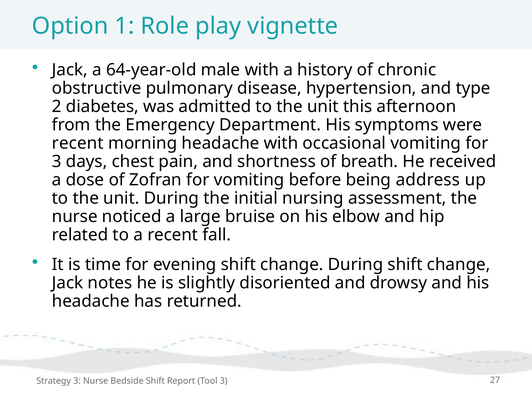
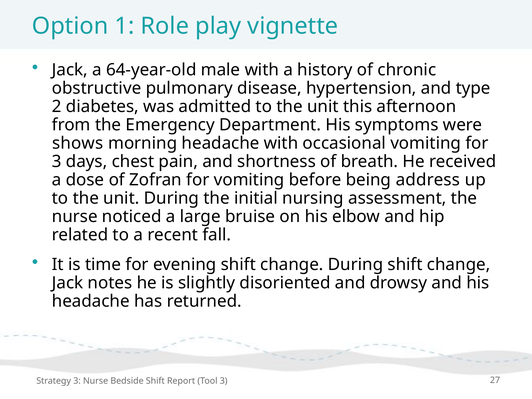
recent: recent -> shows (78, 143)
